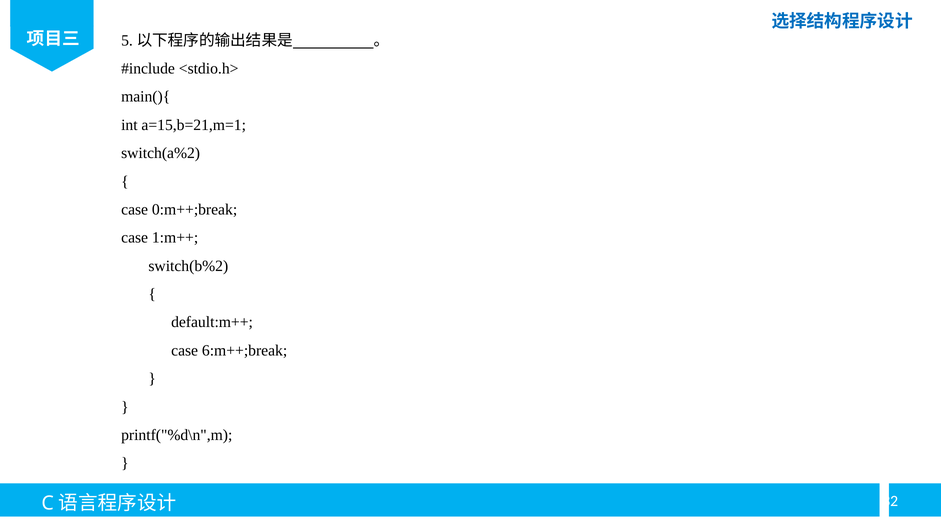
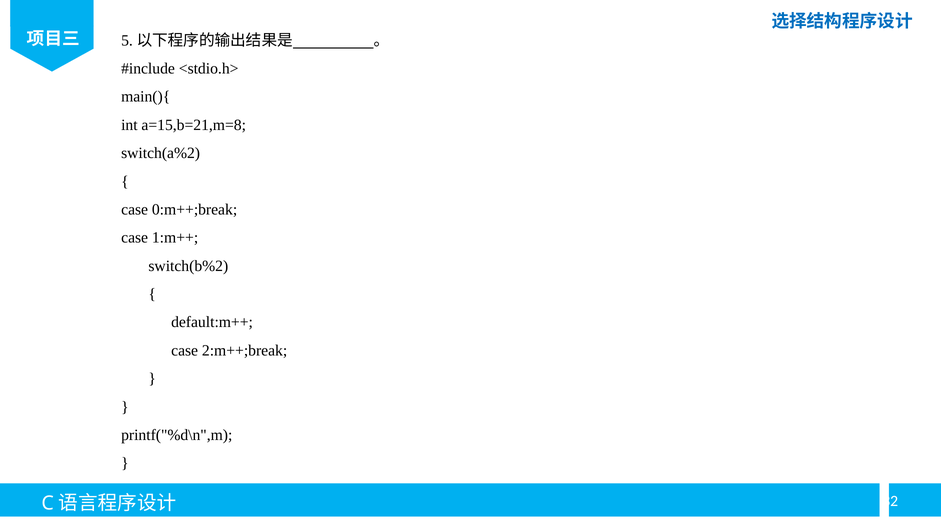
a=15,b=21,m=1: a=15,b=21,m=1 -> a=15,b=21,m=8 (194, 125)
6:m++;break: 6:m++;break -> 2:m++;break (245, 351)
